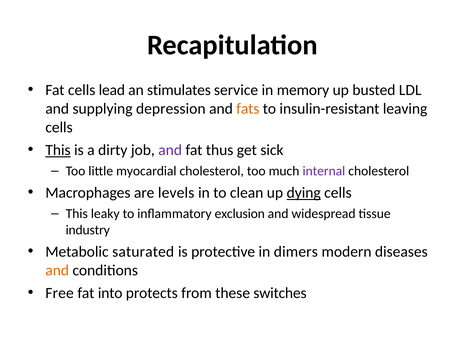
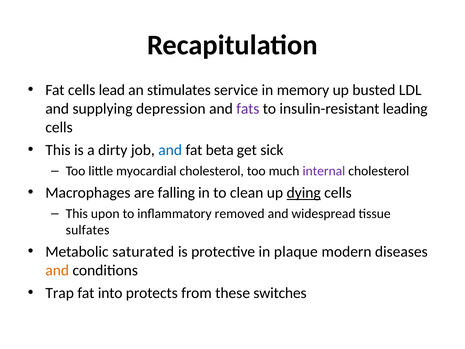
fats colour: orange -> purple (248, 109)
leaving: leaving -> leading (405, 109)
This underline: present -> none (58, 150)
and colour: purple -> blue (170, 150)
thus: thus -> beta (220, 150)
levels: levels -> falling (176, 193)
leaky: leaky -> upon (105, 214)
exclusion: exclusion -> removed (240, 214)
industry: industry -> sulfates (88, 230)
dimers: dimers -> plaque (296, 251)
Free: Free -> Trap (60, 293)
